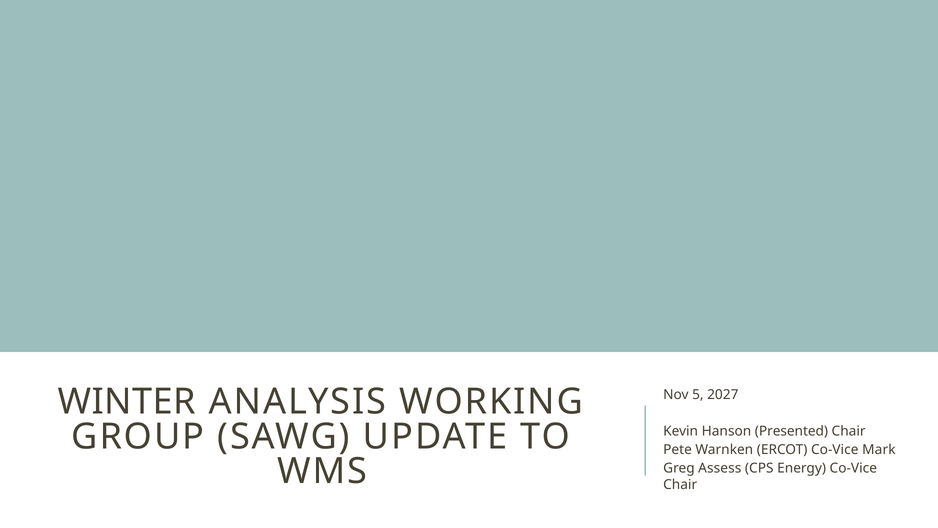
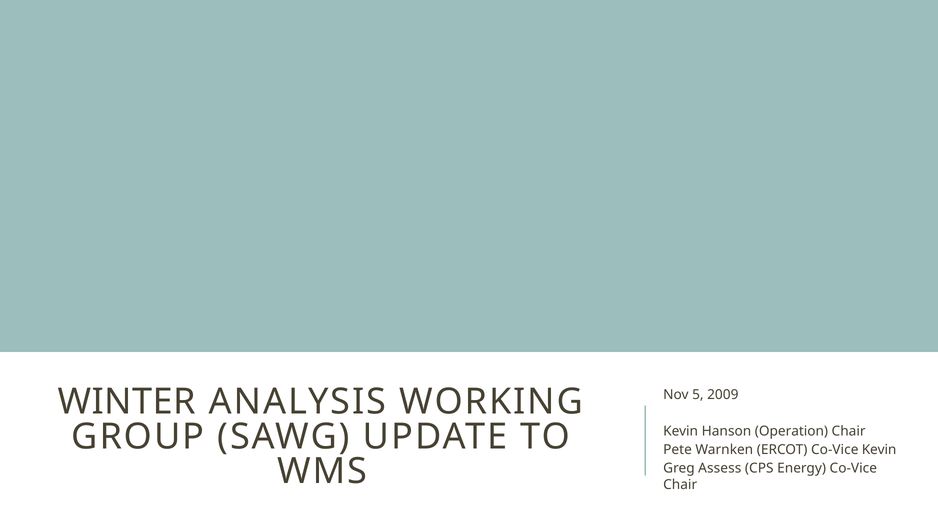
2027: 2027 -> 2009 (723, 394)
Presented: Presented -> Operation (791, 431)
Co-Vice Mark: Mark -> Kevin (879, 449)
